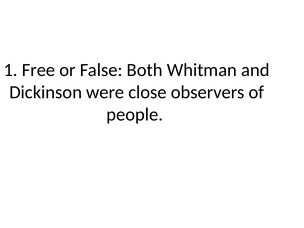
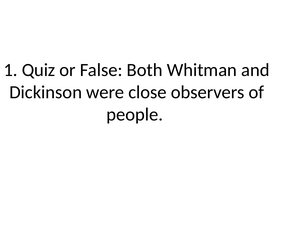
Free: Free -> Quiz (39, 70)
